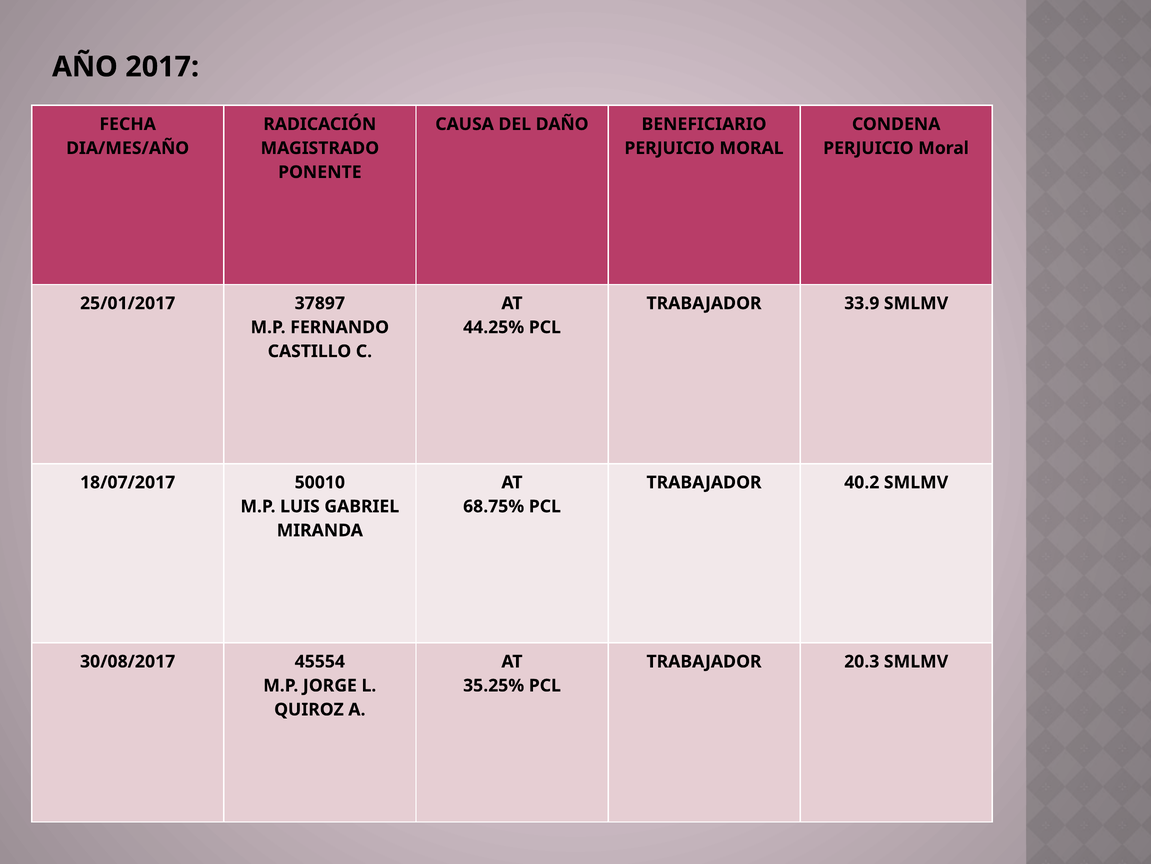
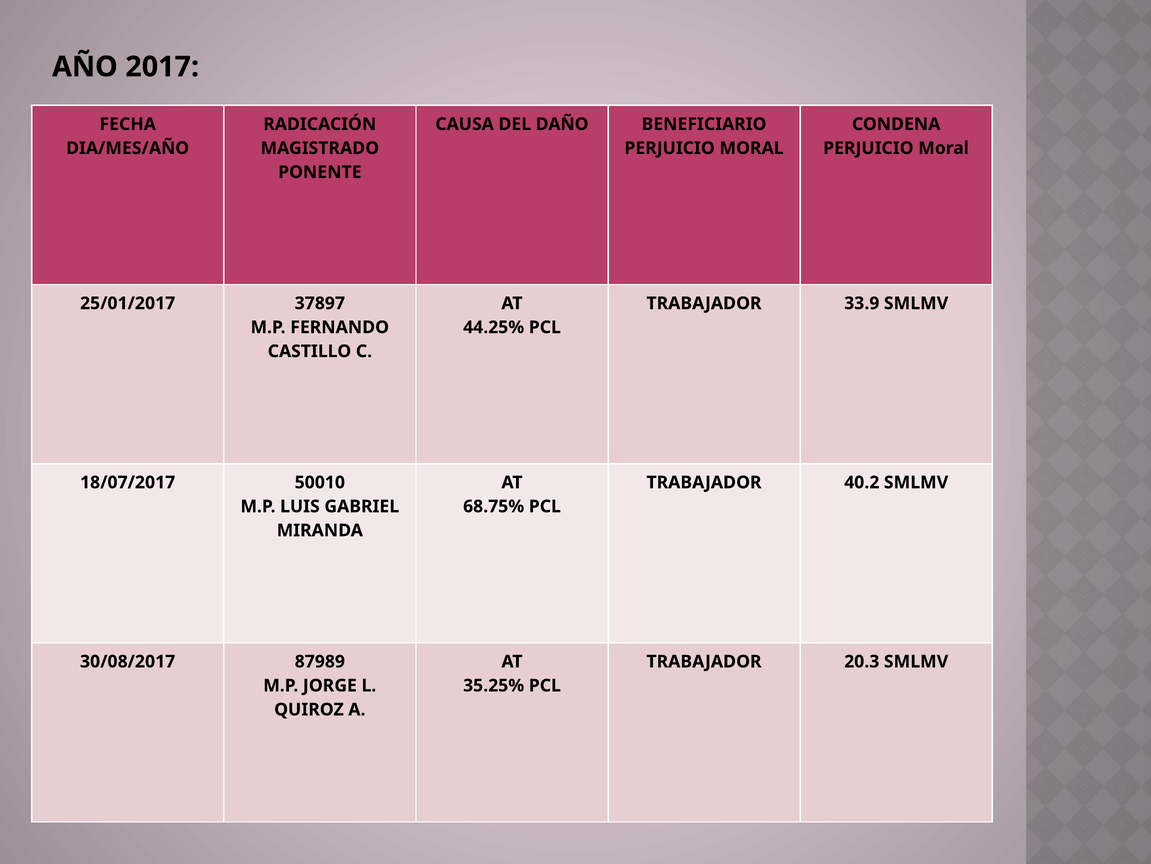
45554: 45554 -> 87989 (320, 661)
